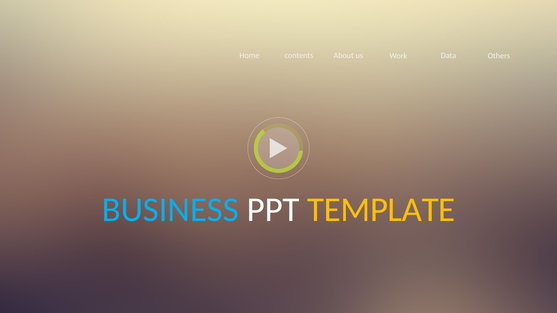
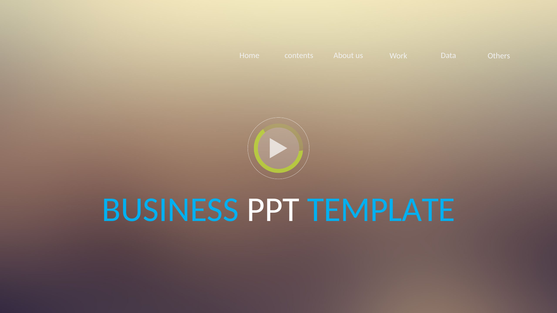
TEMPLATE colour: yellow -> light blue (381, 210)
